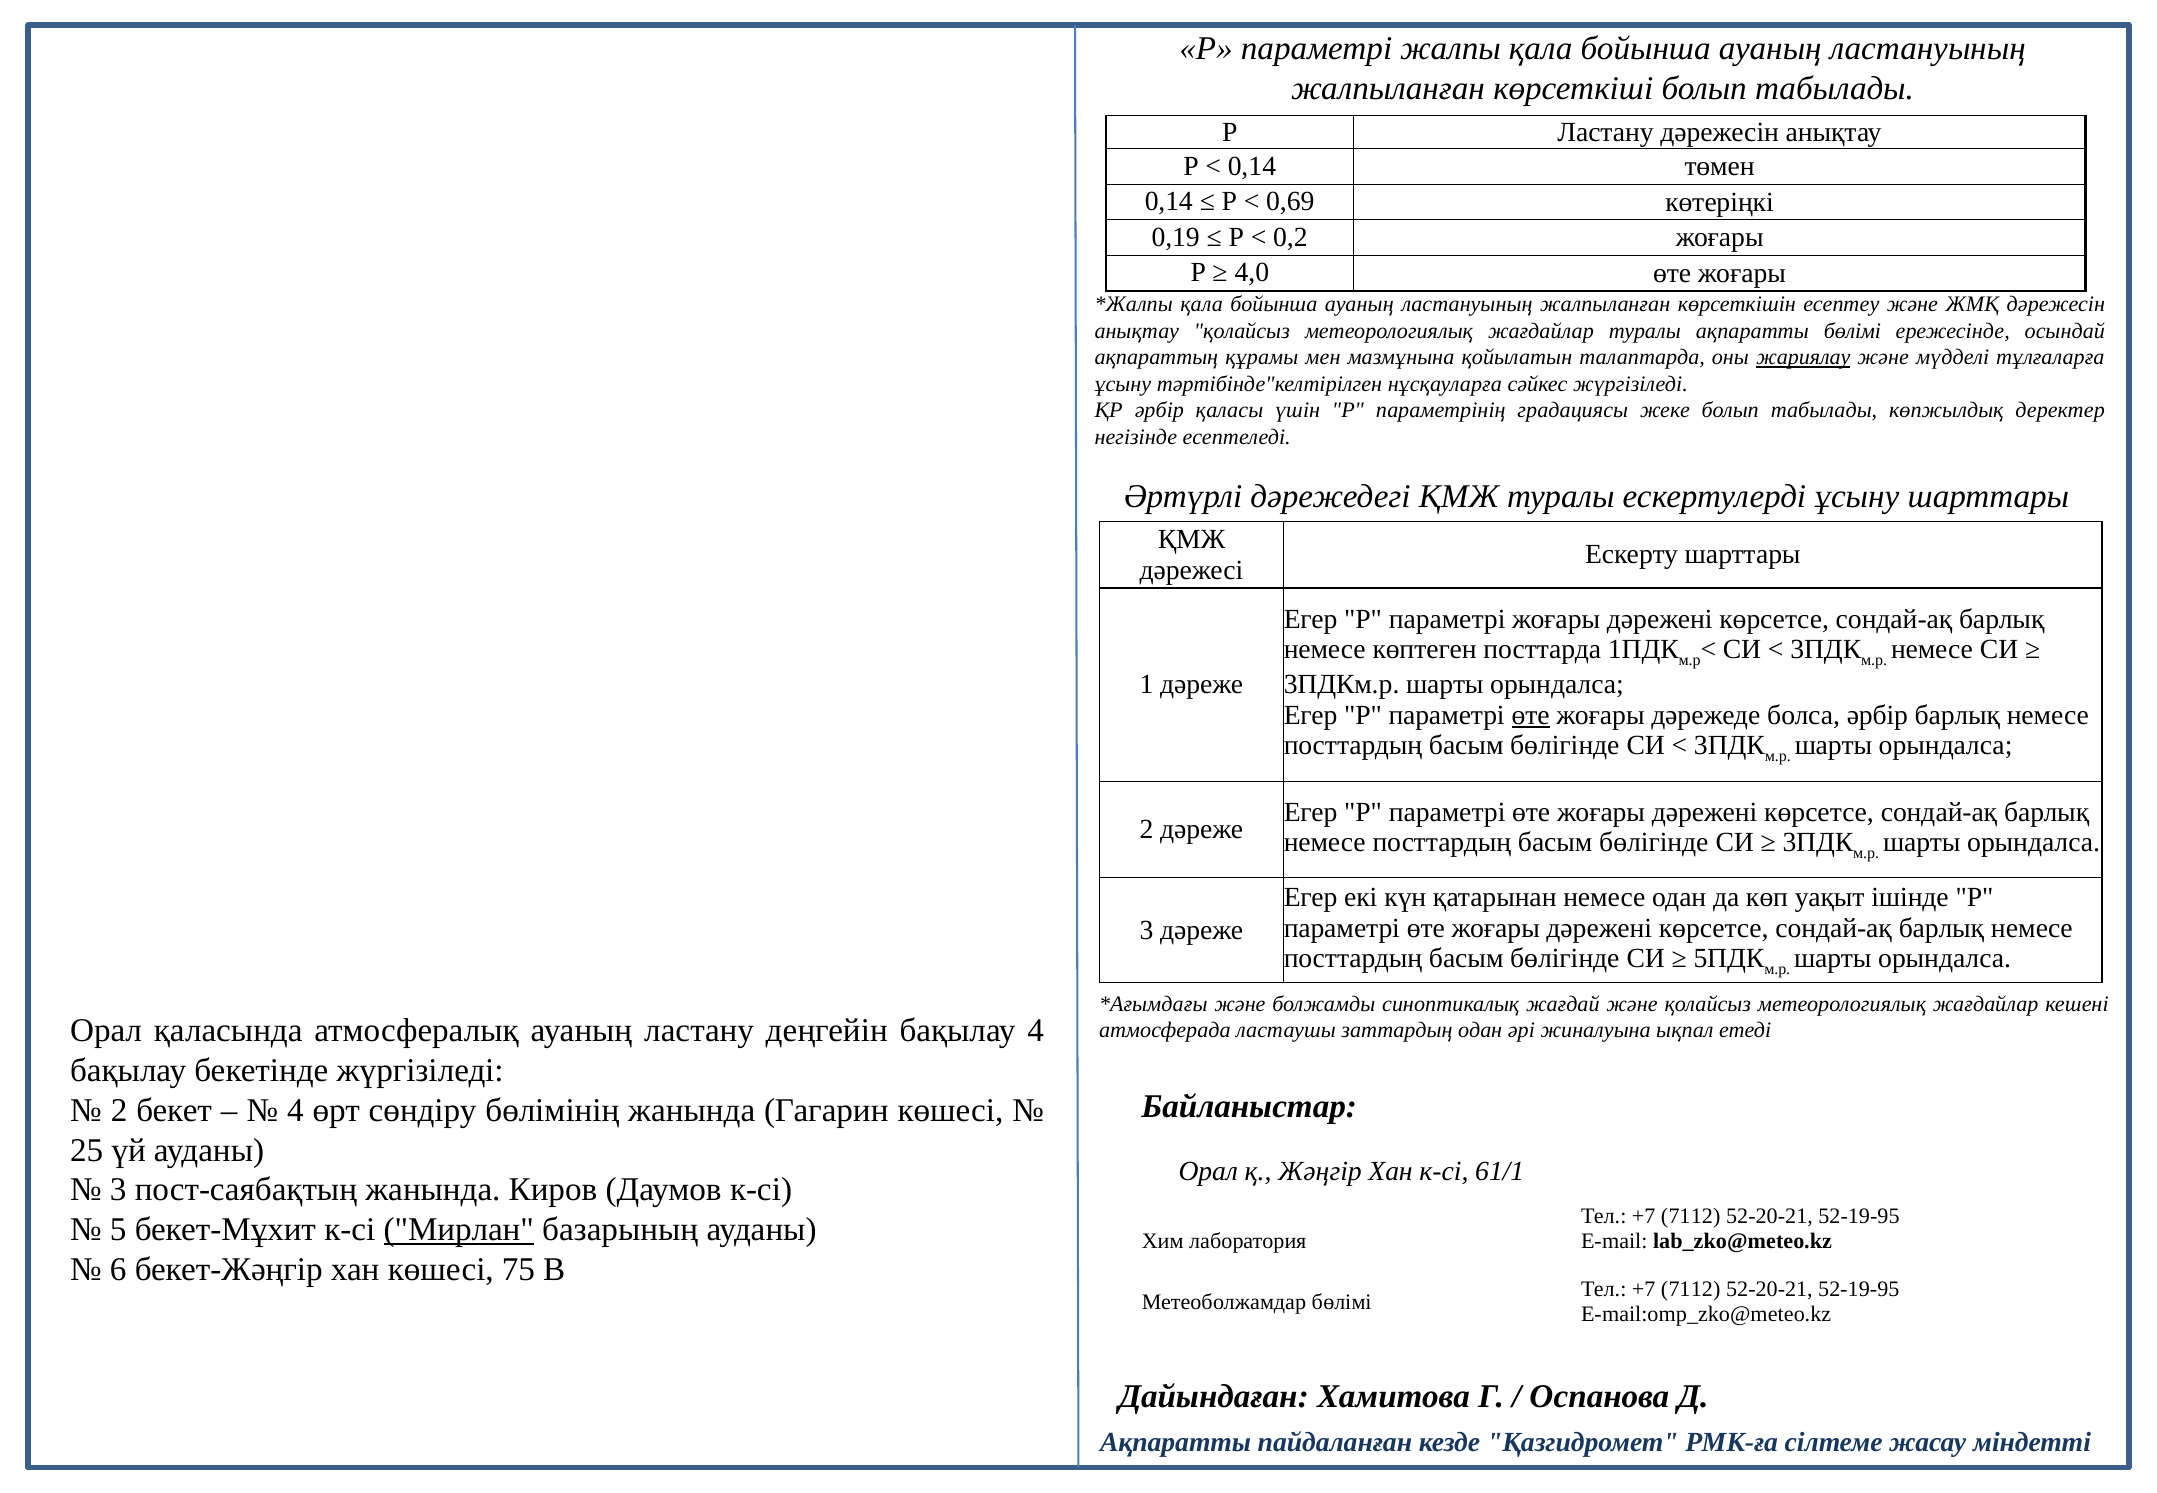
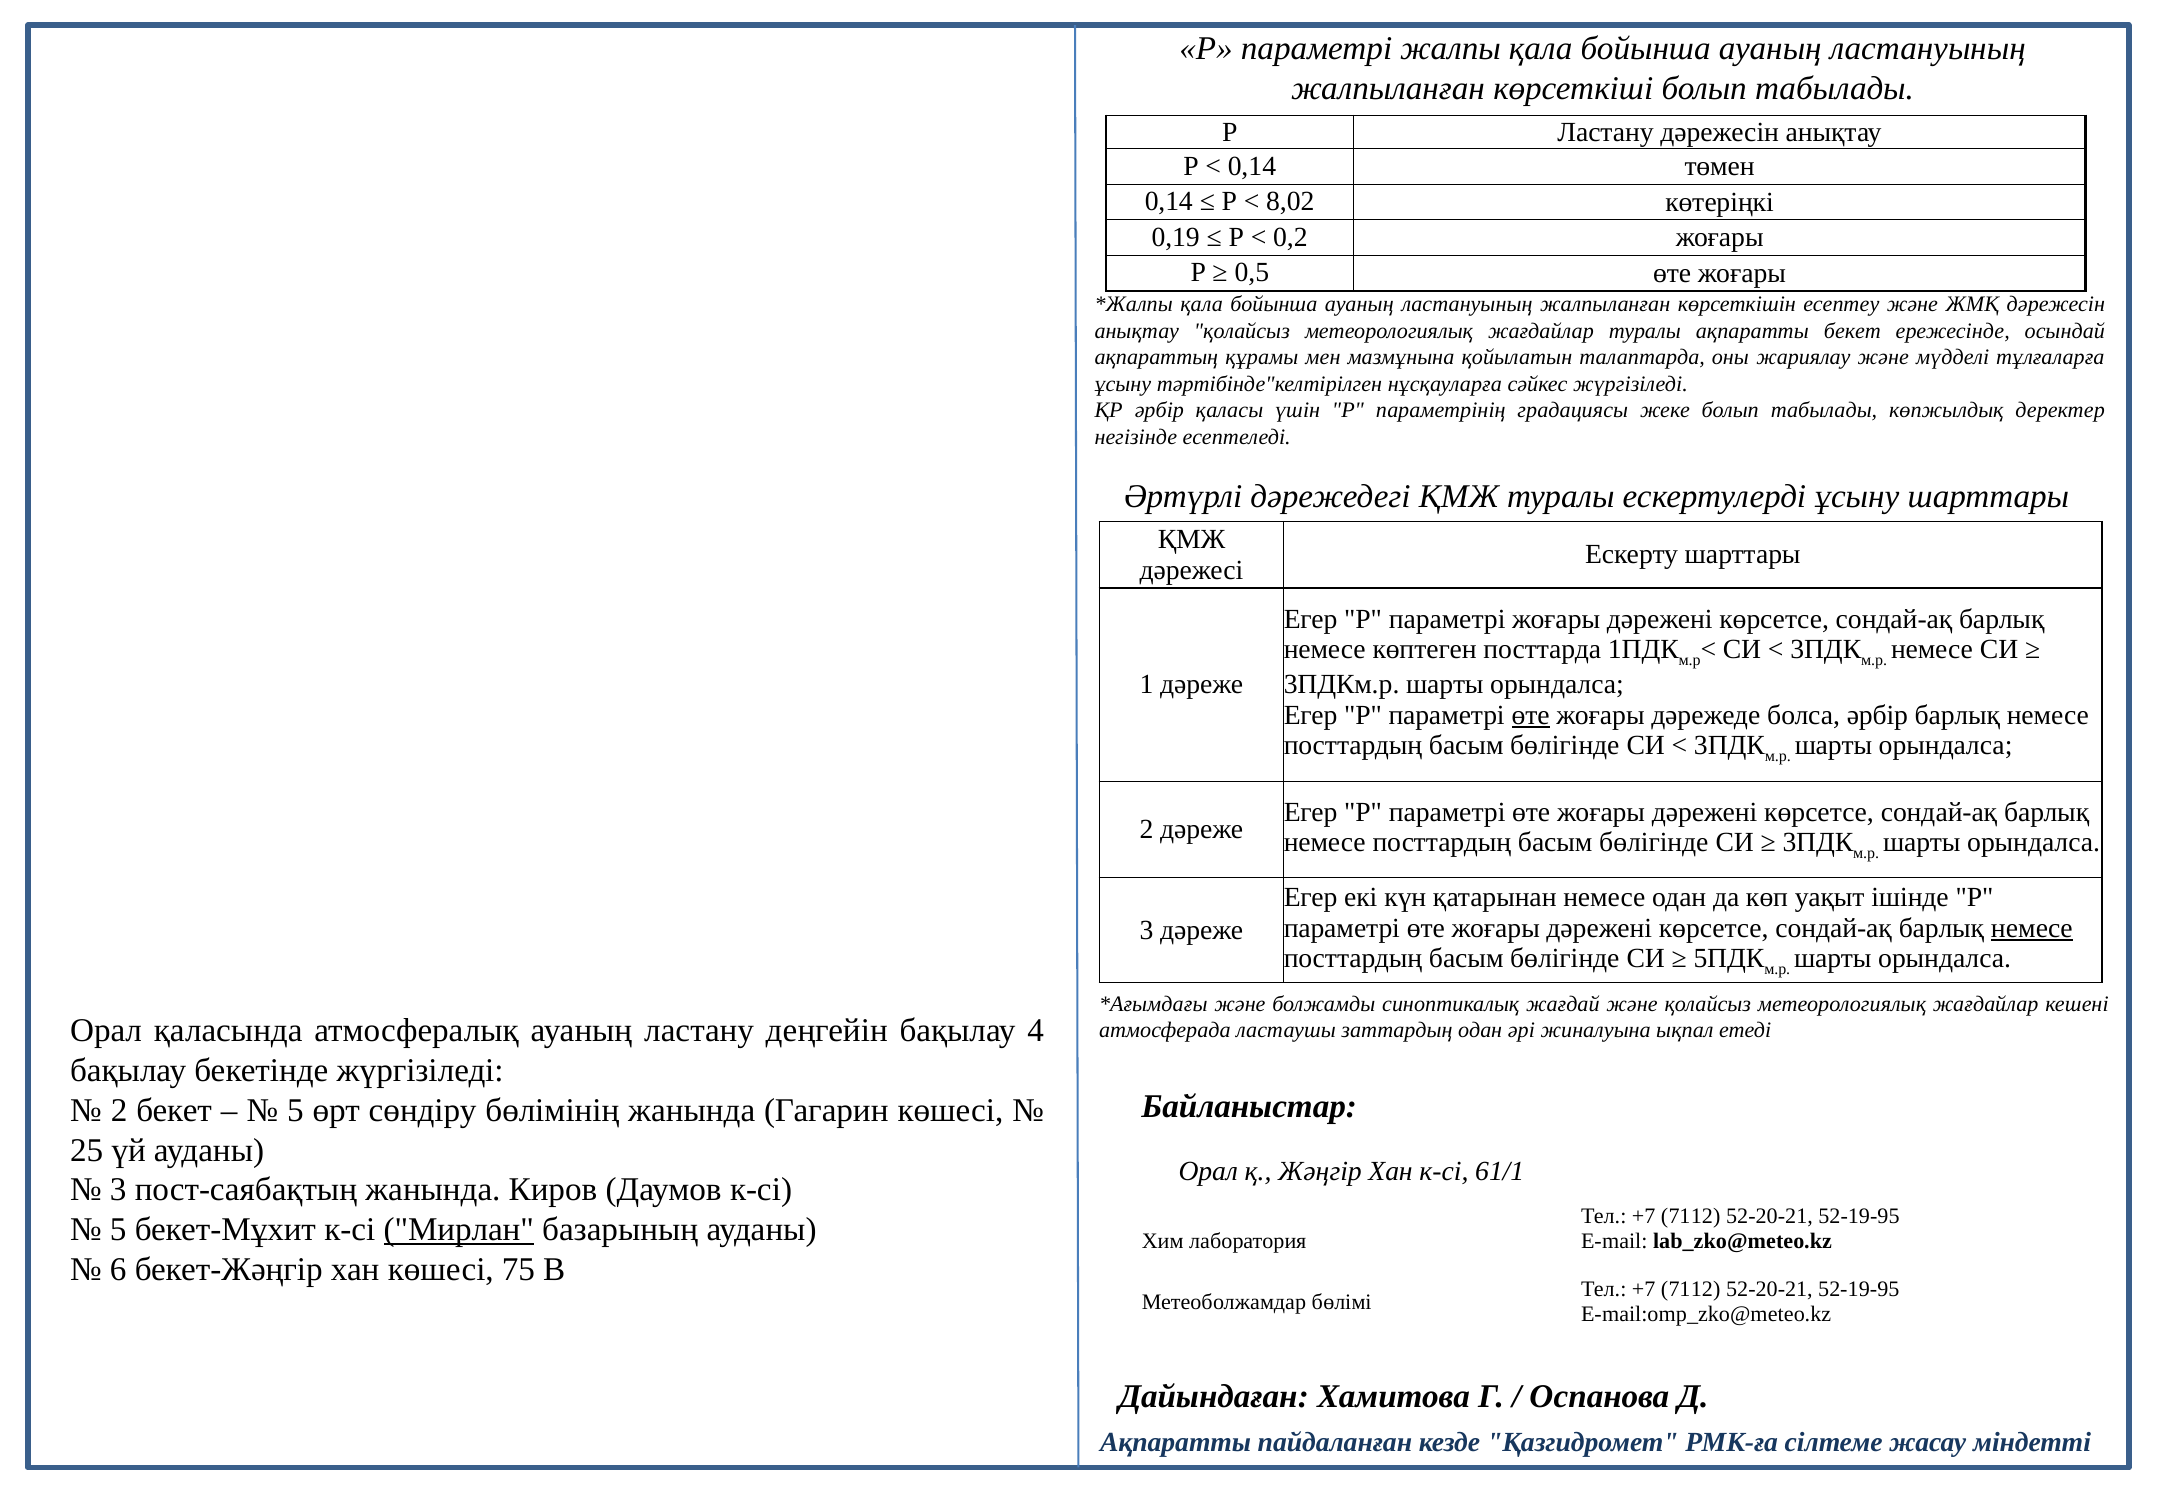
0,69: 0,69 -> 8,02 (1290, 202)
4,0: 4,0 -> 0,5 (1252, 273)
ақпаратты бөлімі: бөлімі -> бекет (1852, 331)
жариялау underline: present -> none (1803, 358)
немесе underline: none -> present (2032, 928)
4: 4 -> 5 (295, 1110)
